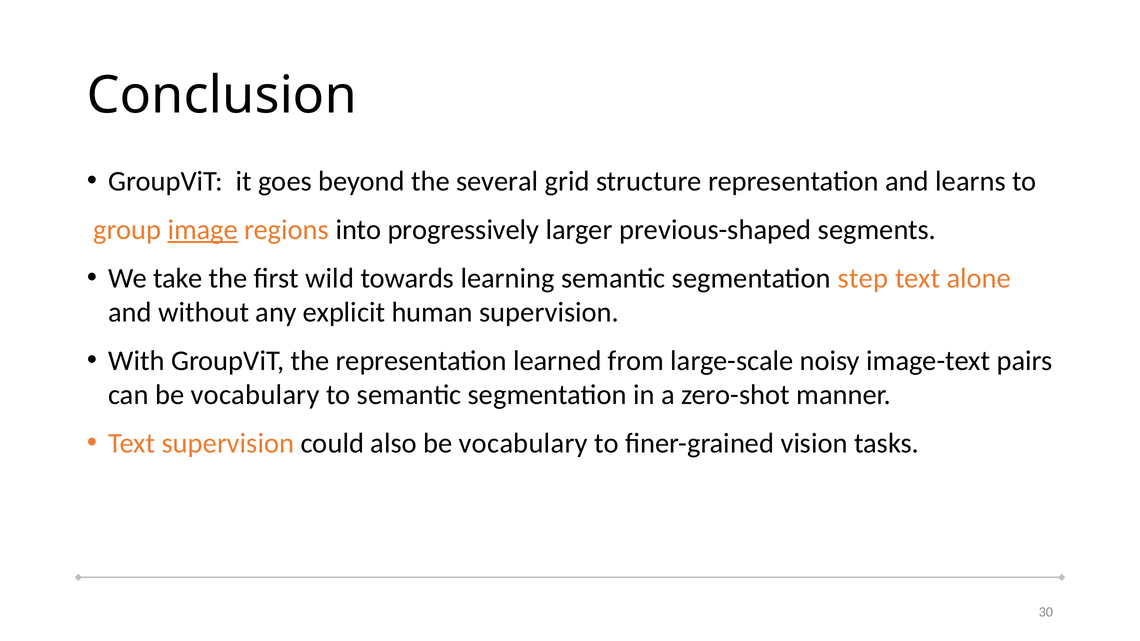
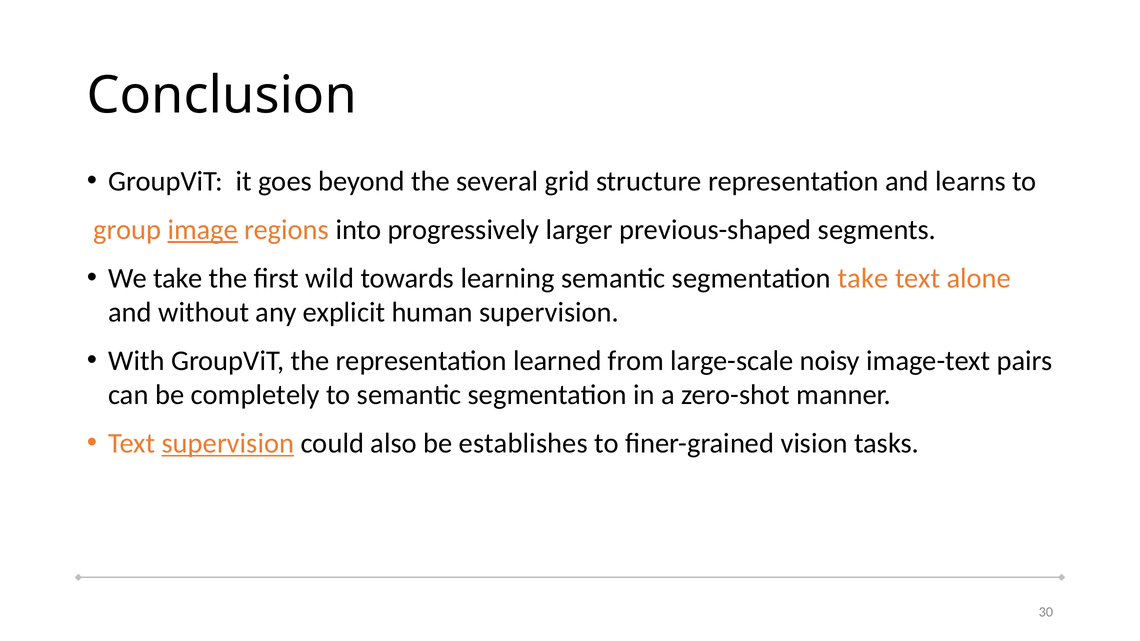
segmentation step: step -> take (863, 278)
can be vocabulary: vocabulary -> completely (255, 395)
supervision underline: none -> present (228, 444)
also be vocabulary: vocabulary -> establishes (523, 444)
